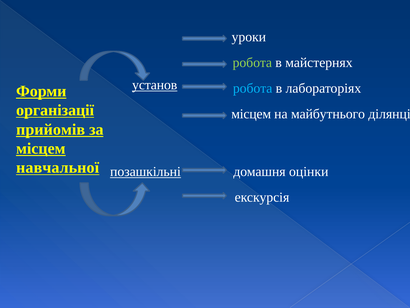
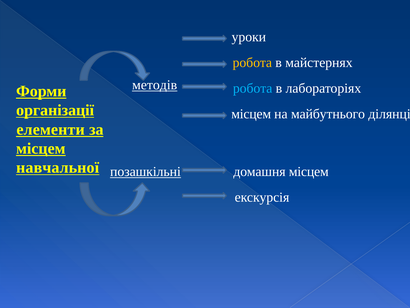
робота colour: light green -> yellow (252, 62)
установ: установ -> методів (155, 85)
прийомів: прийомів -> елементи (51, 129)
домашня оцінки: оцінки -> місцем (309, 171)
